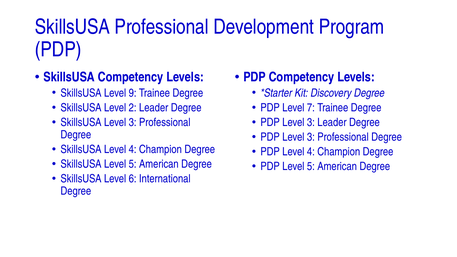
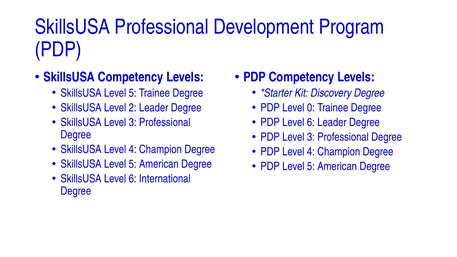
9: 9 -> 5 (133, 93)
7: 7 -> 0 (311, 108)
3: 3 -> 6 (311, 122)
